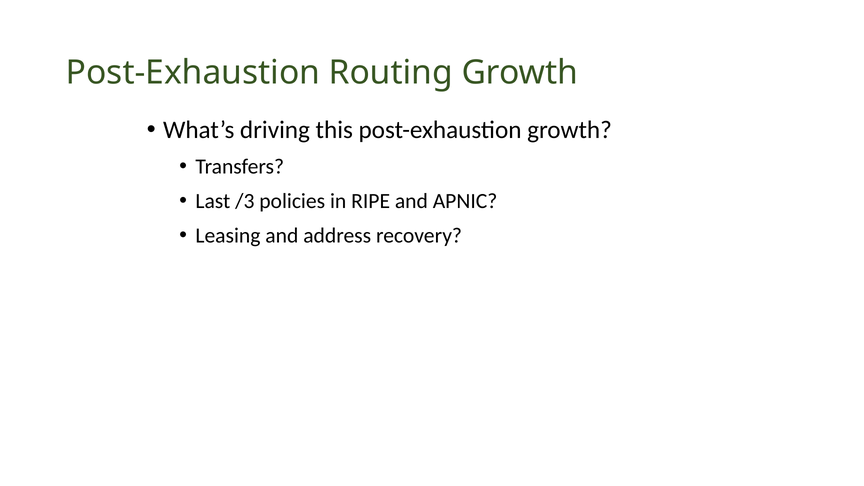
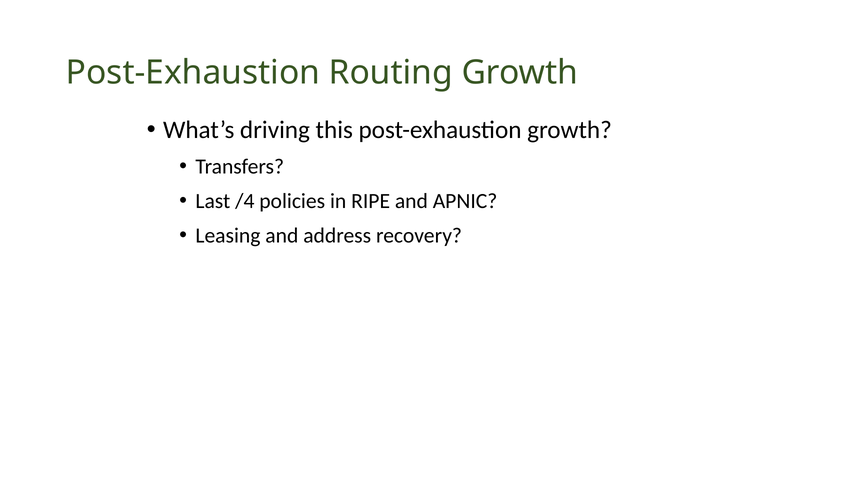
/3: /3 -> /4 (245, 201)
